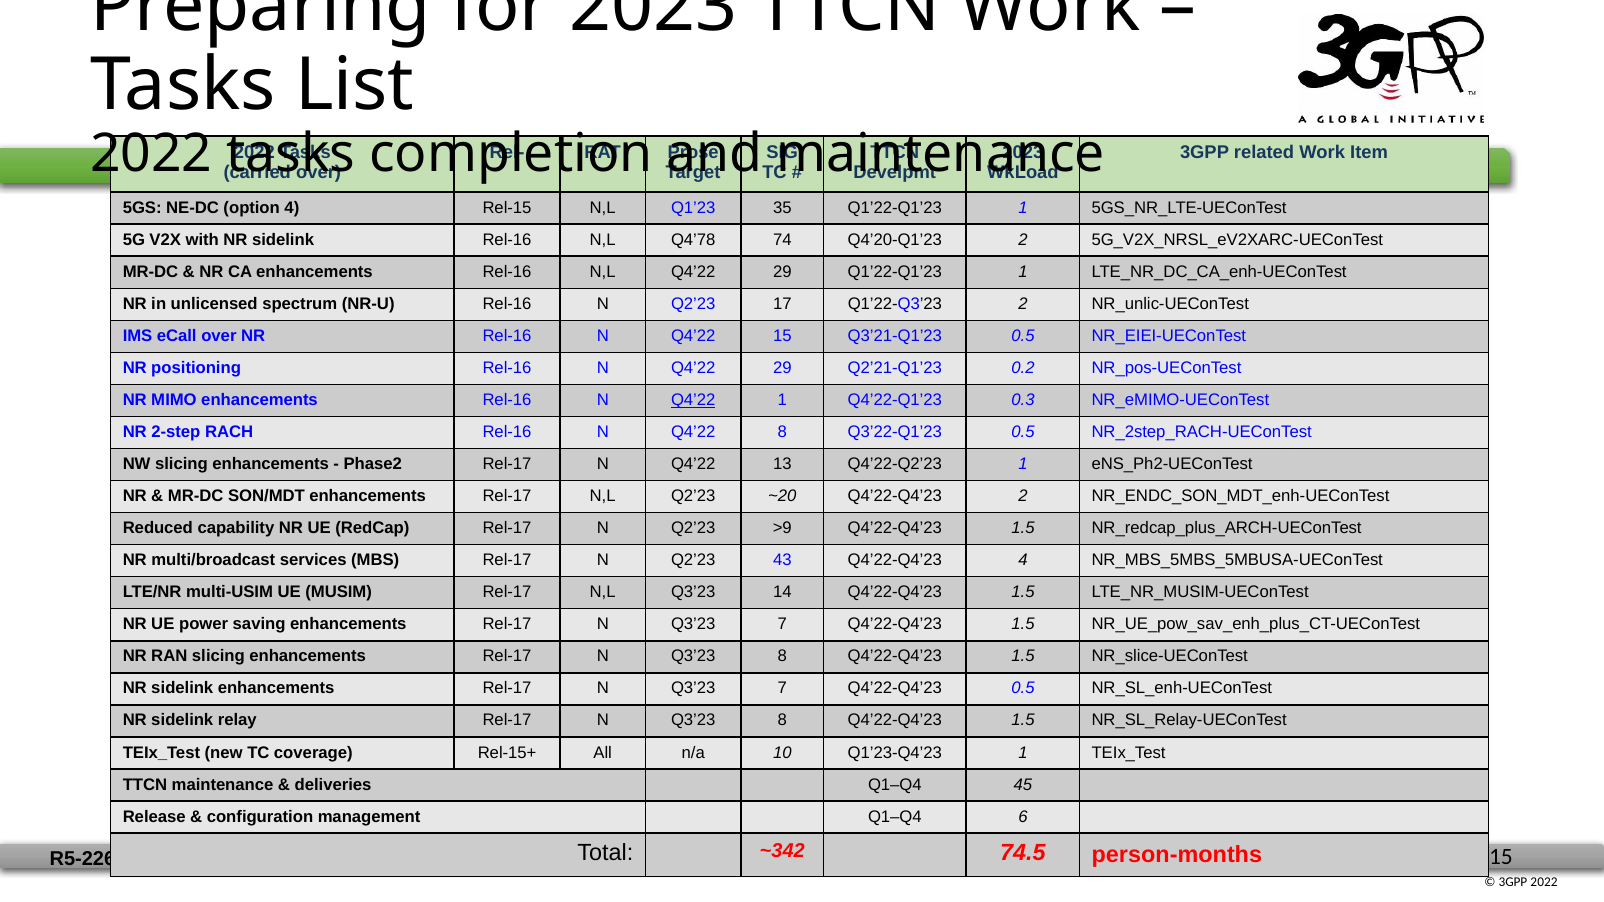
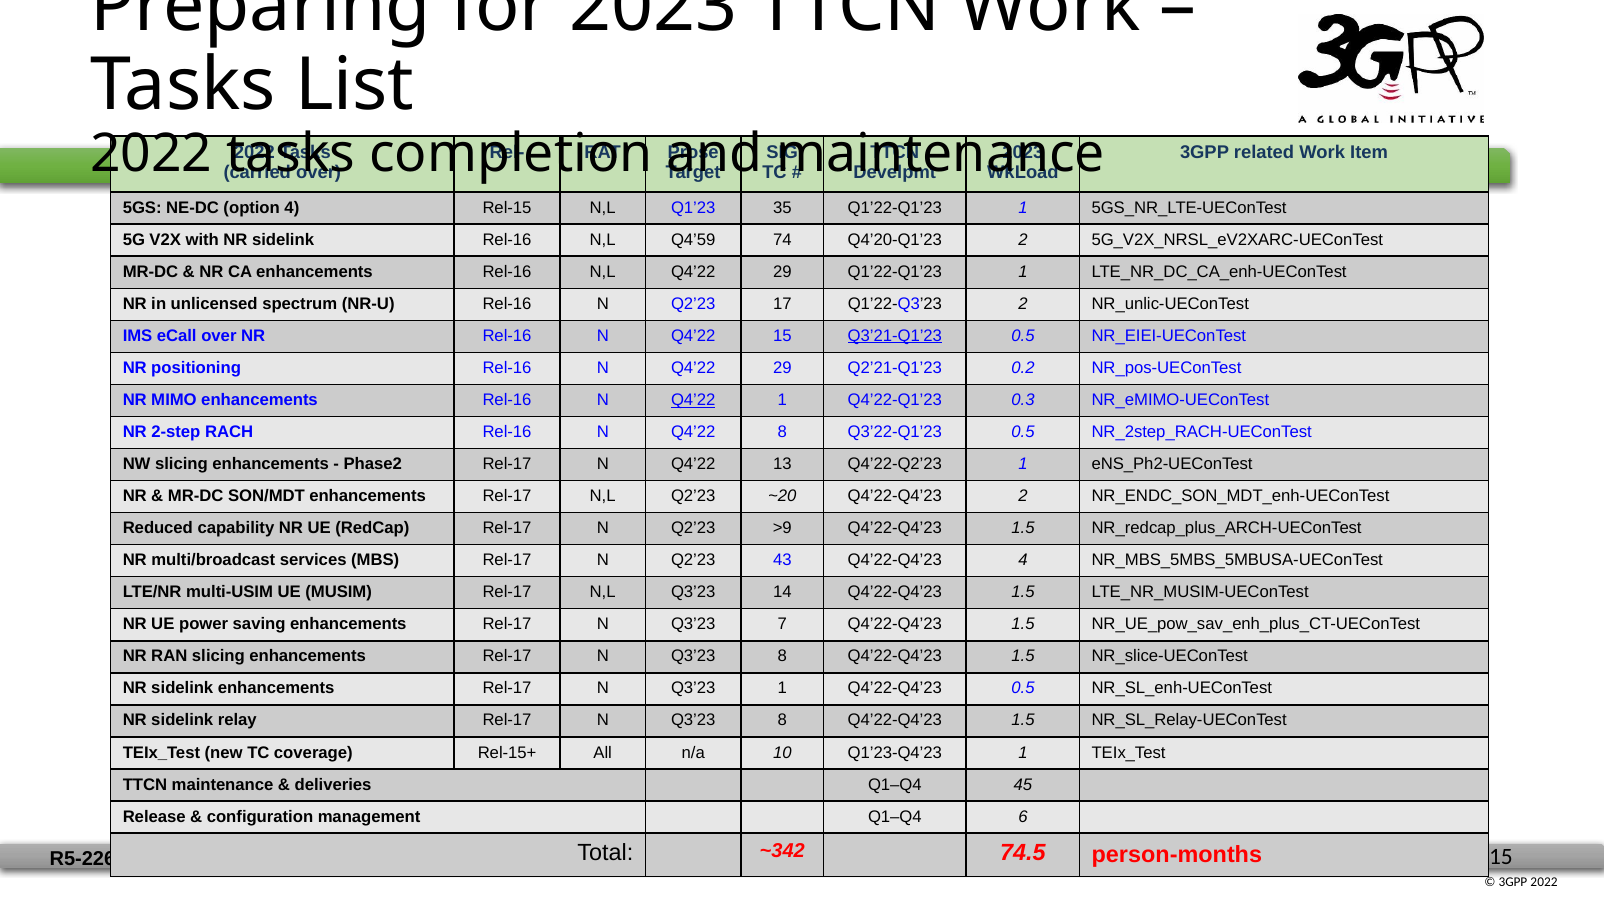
Q4’78: Q4’78 -> Q4’59 (693, 240)
Q3’21-Q1’23 underline: none -> present (895, 336)
7: 7 -> 1 (782, 689)
